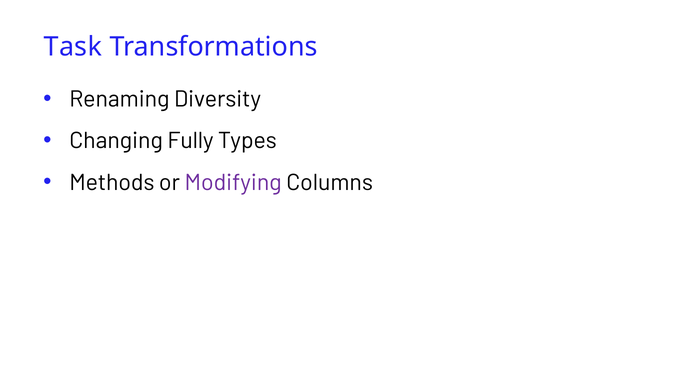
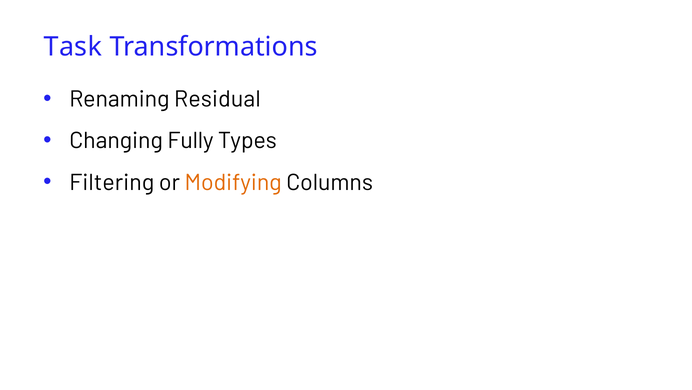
Diversity: Diversity -> Residual (217, 99)
Methods: Methods -> Filtering (112, 182)
Modifying colour: purple -> orange (233, 182)
